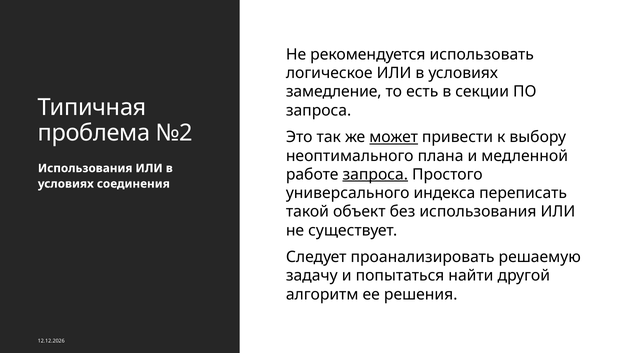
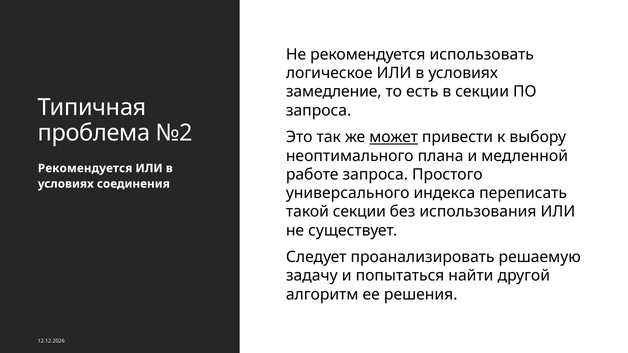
Использования: Использования -> Рекомендуется (85, 168)
запроса underline: present -> none (375, 175)
такой объект: объект -> секции (359, 212)
